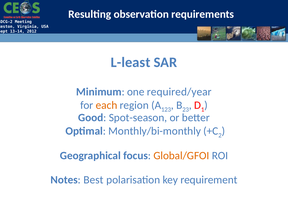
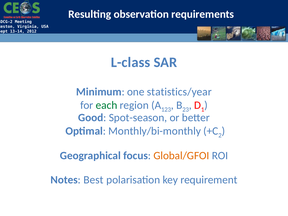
L-least: L-least -> L-class (131, 62)
required/year: required/year -> statistics/year (179, 92)
each colour: orange -> green (107, 105)
